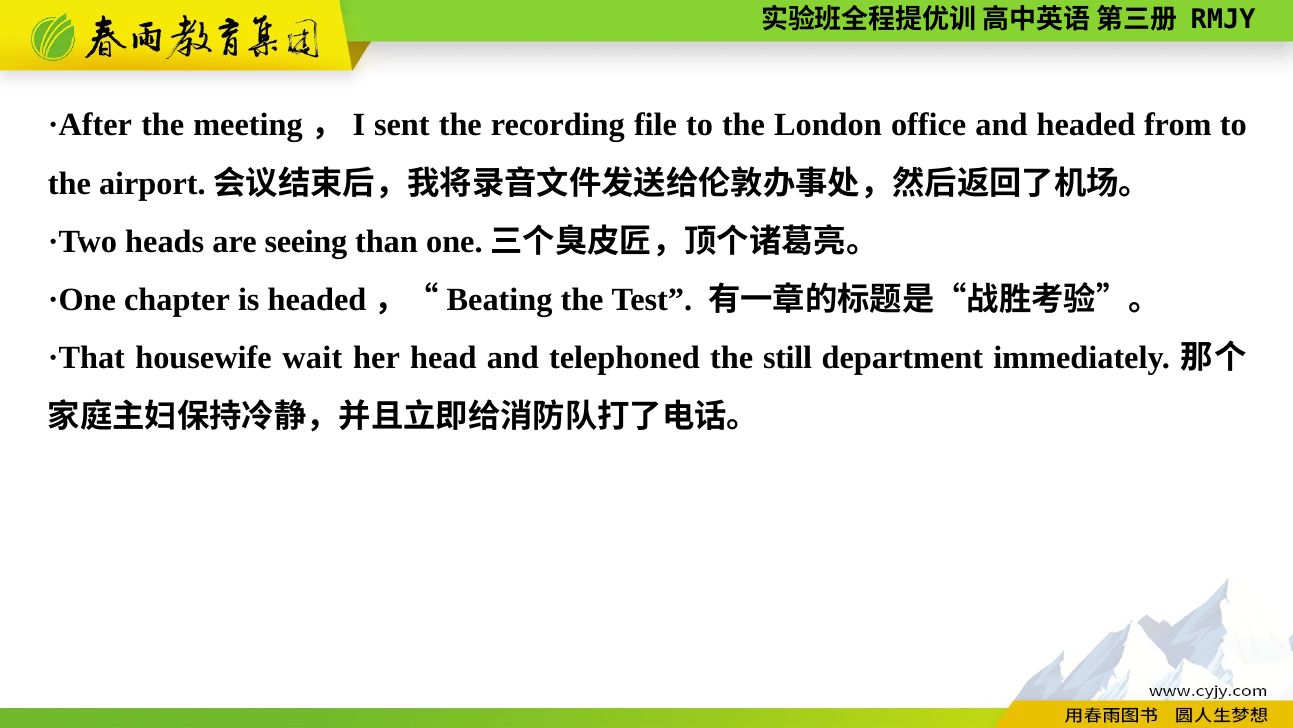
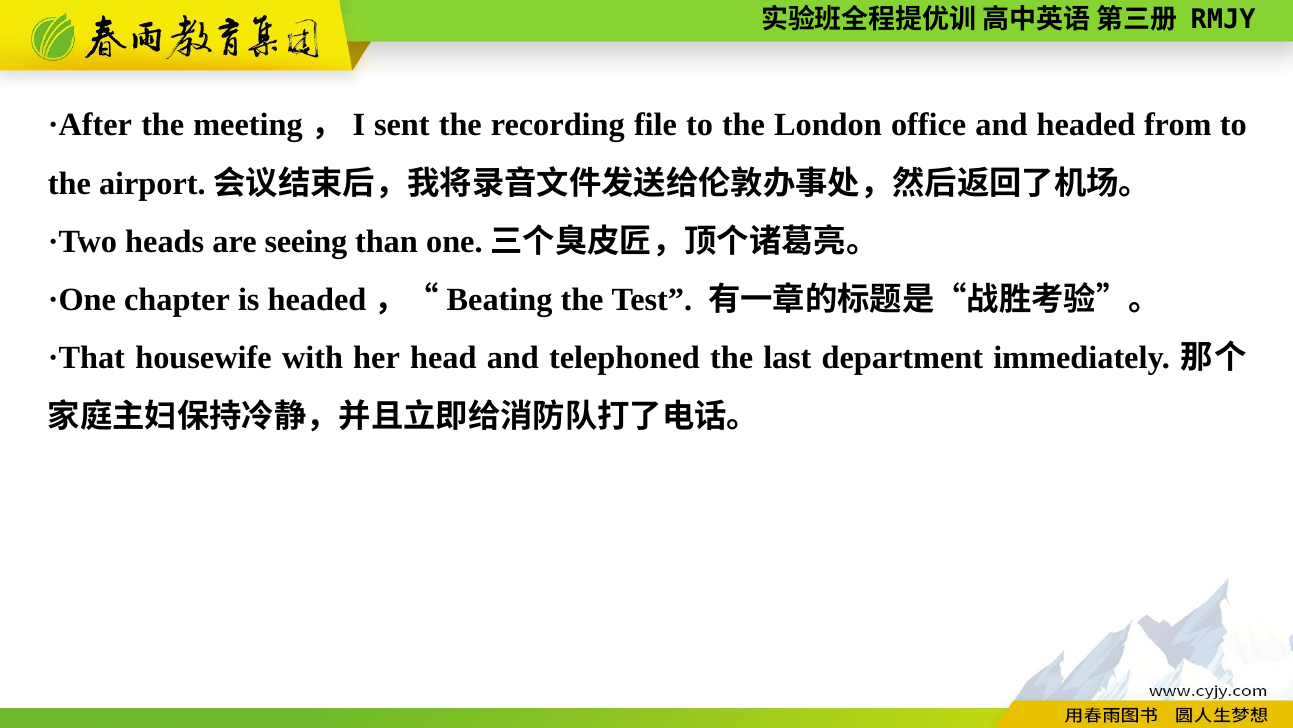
wait: wait -> with (313, 358)
still: still -> last (787, 358)
